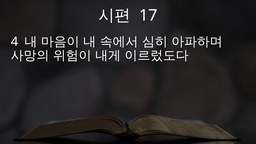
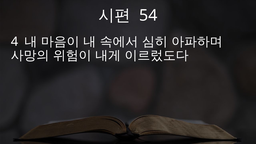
17: 17 -> 54 (148, 15)
